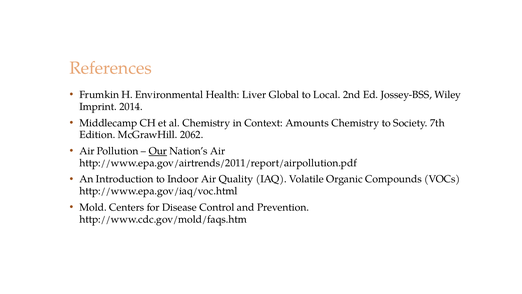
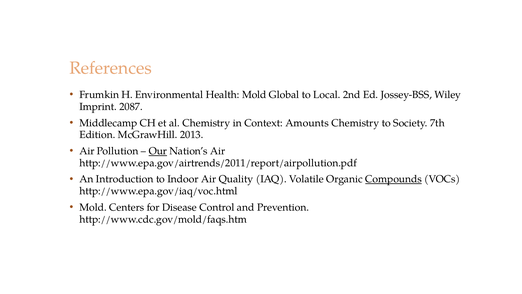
Health Liver: Liver -> Mold (254, 95)
2014: 2014 -> 2087 (131, 107)
2062: 2062 -> 2013 (192, 135)
Compounds underline: none -> present (393, 179)
